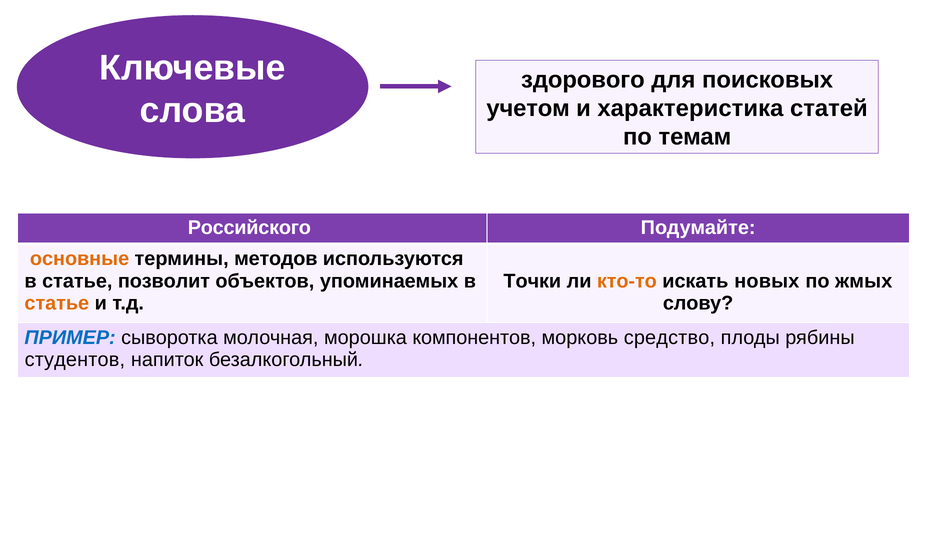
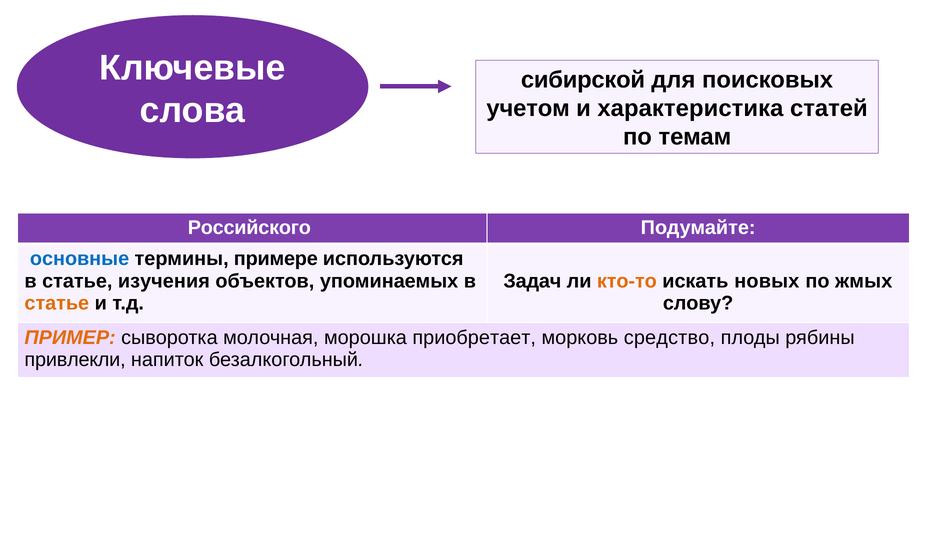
здорового: здорового -> сибирской (583, 80)
основные colour: orange -> blue (80, 259)
методов: методов -> примере (276, 259)
позволит: позволит -> изучения (164, 281)
Точки: Точки -> Задач (532, 281)
ПРИМЕР colour: blue -> orange (70, 337)
компонентов: компонентов -> приобретает (474, 337)
студентов: студентов -> привлекли (75, 359)
